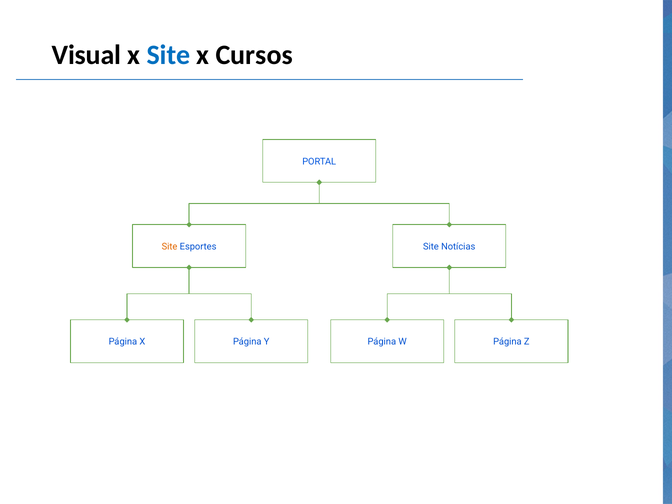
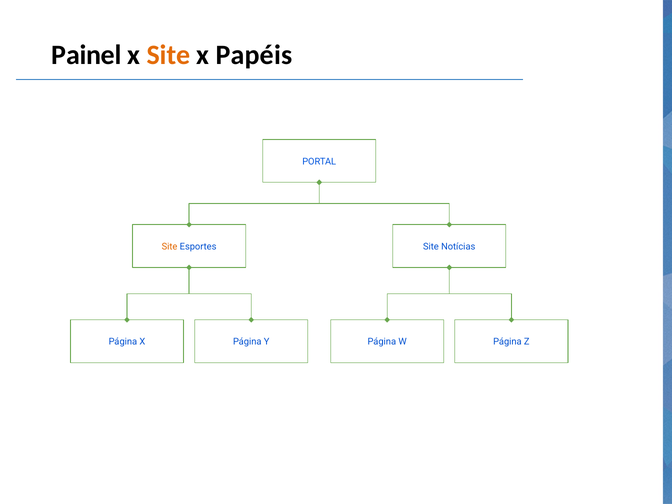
Visual: Visual -> Painel (87, 55)
Site colour: blue -> orange (168, 55)
Cursos: Cursos -> Papéis (254, 55)
